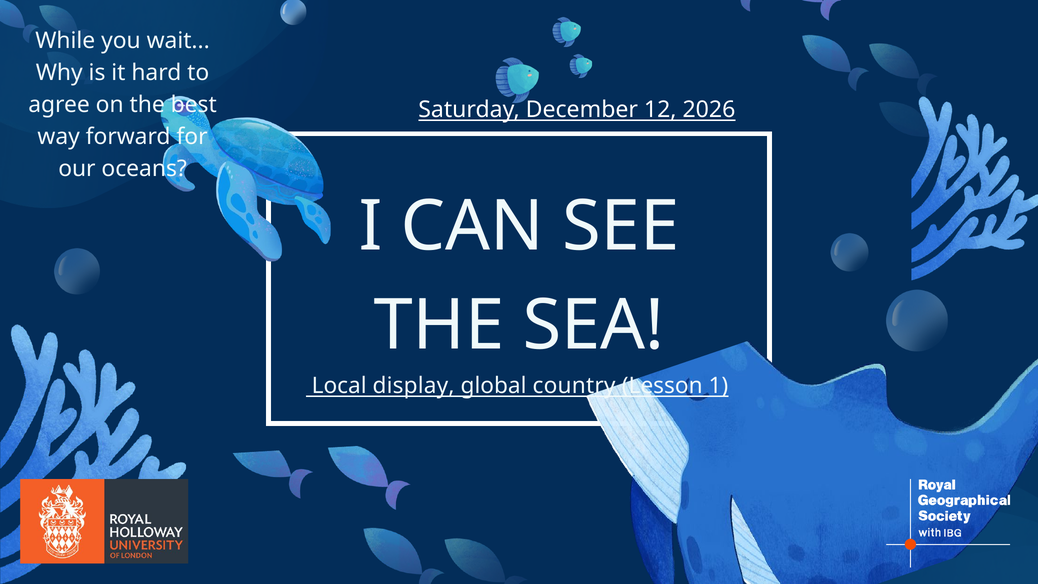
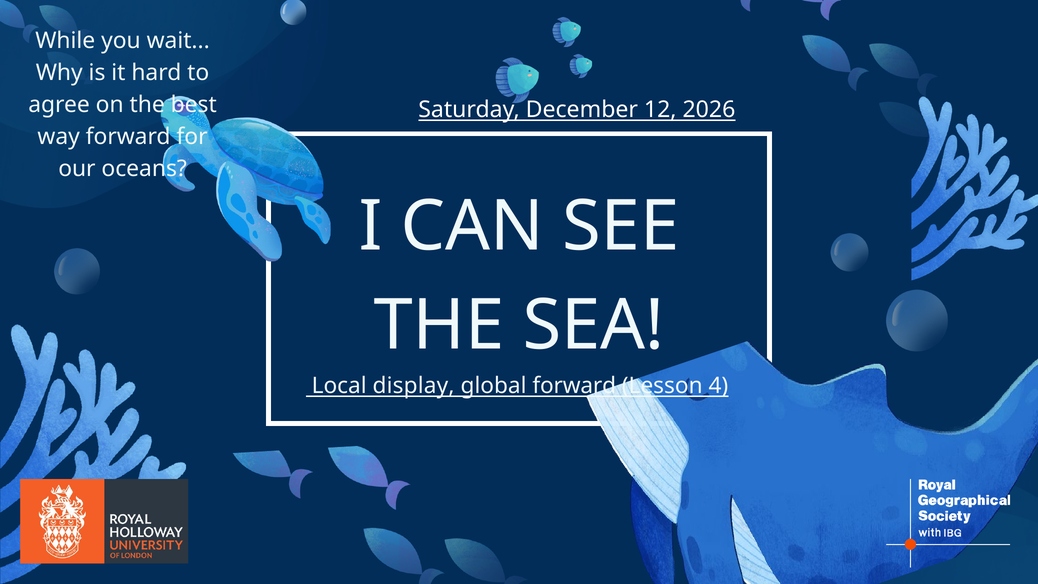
global country: country -> forward (574, 386)
1: 1 -> 4 (718, 386)
